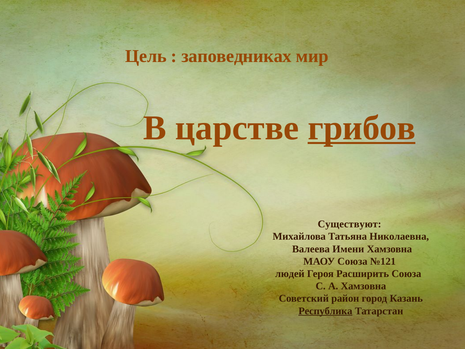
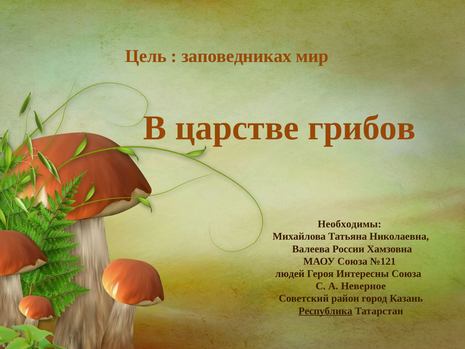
грибов underline: present -> none (362, 128)
Существуют: Существуют -> Необходимы (350, 224)
Имени: Имени -> России (348, 249)
Расширить: Расширить -> Интересны (363, 274)
А Хамзовна: Хамзовна -> Неверное (363, 286)
